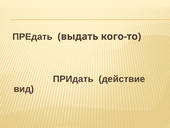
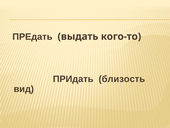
действие: действие -> близость (122, 79)
